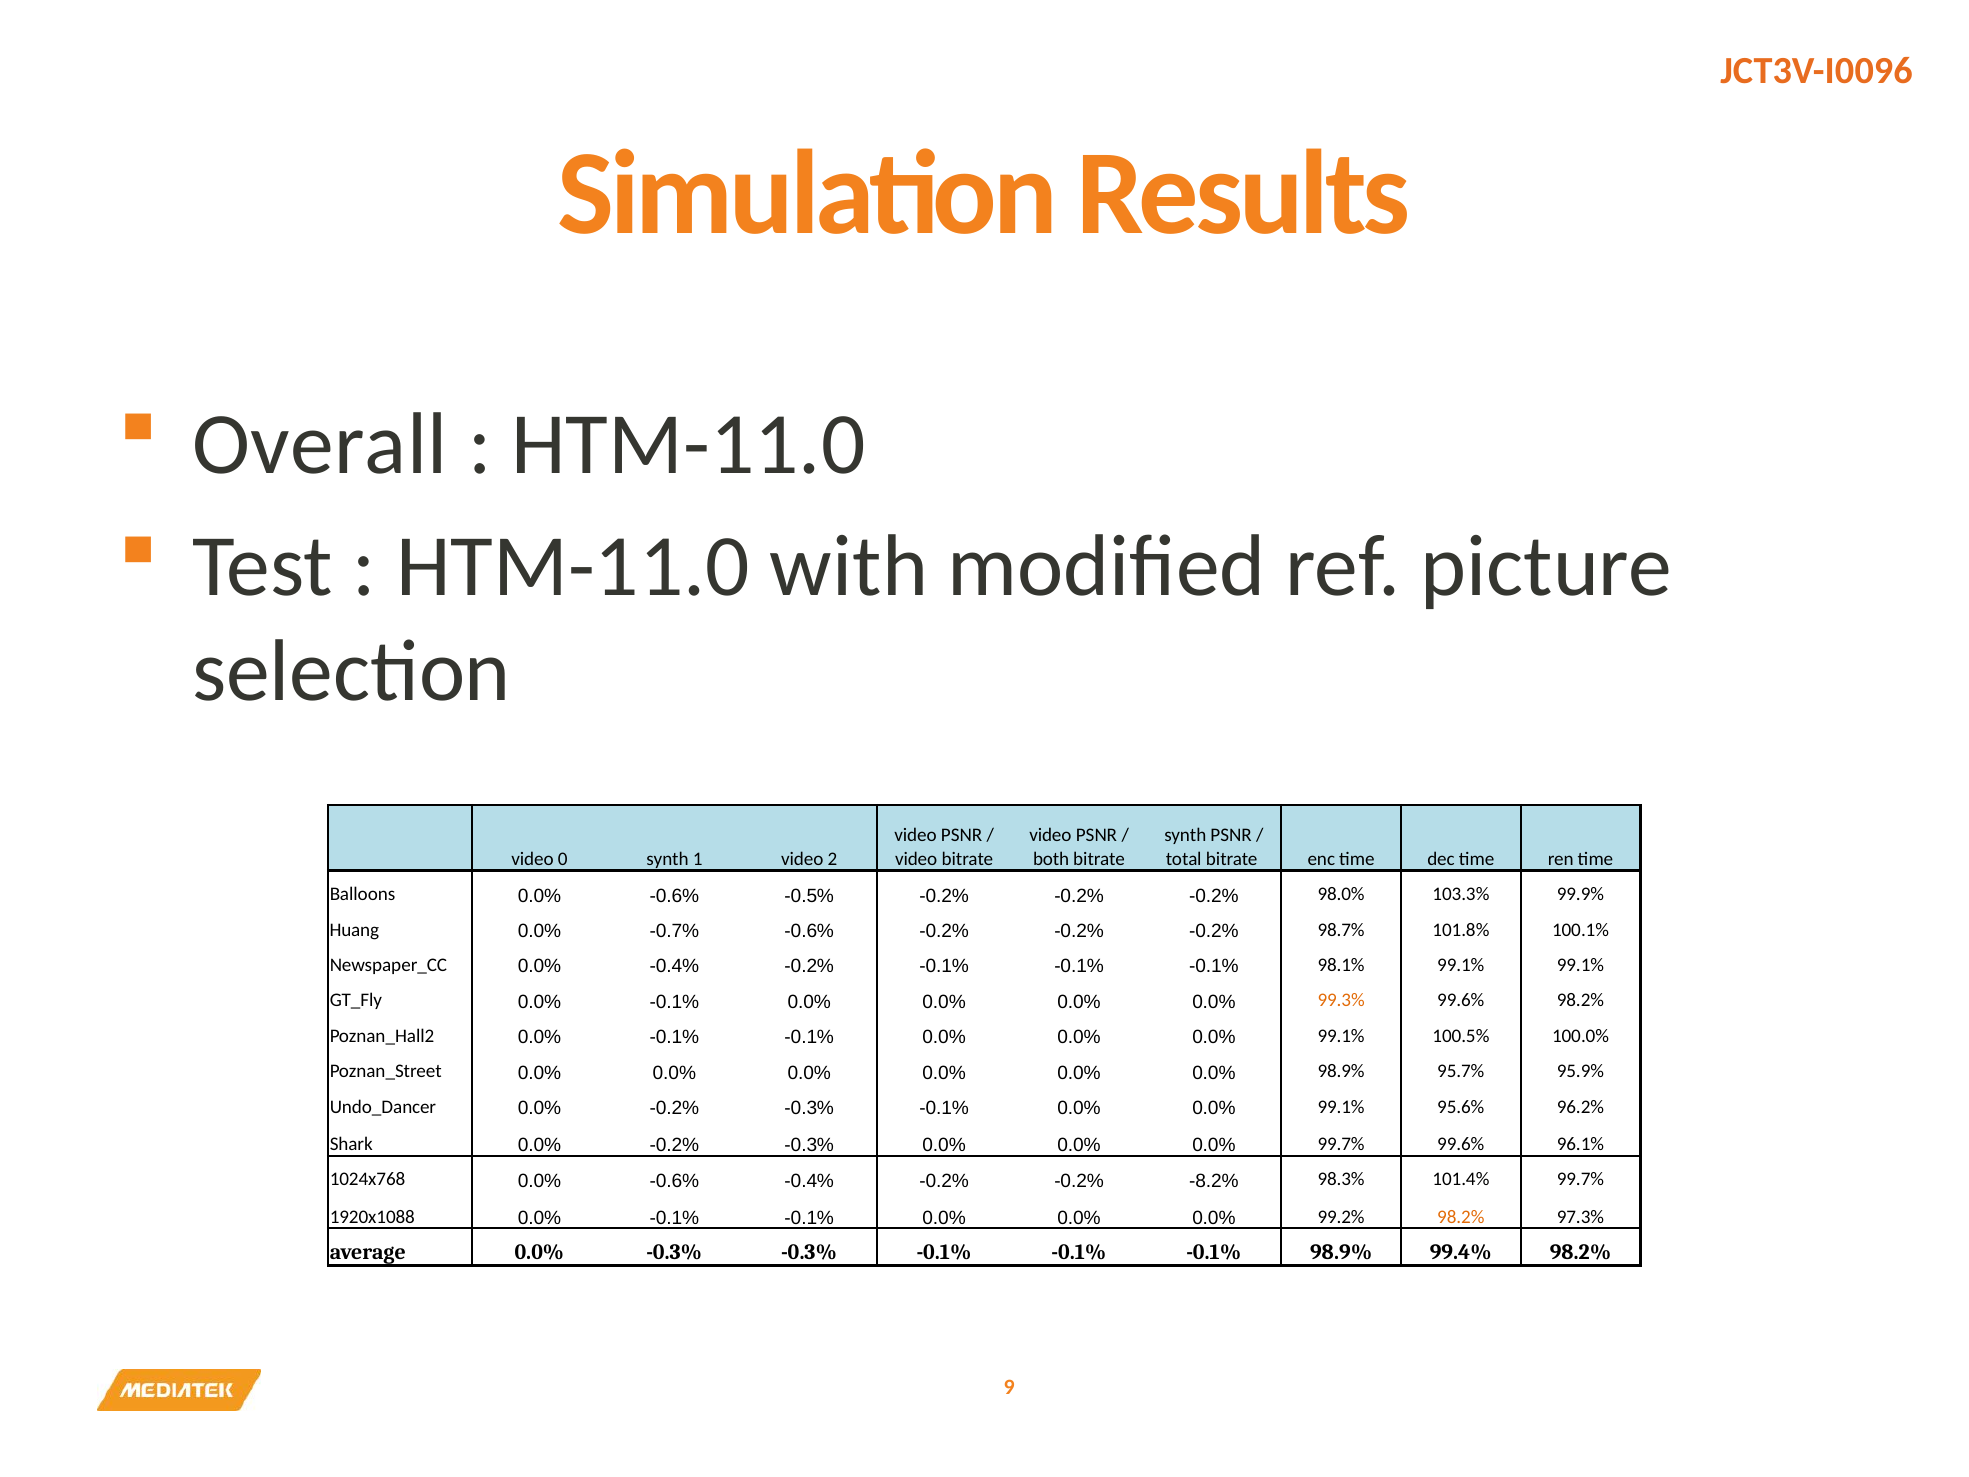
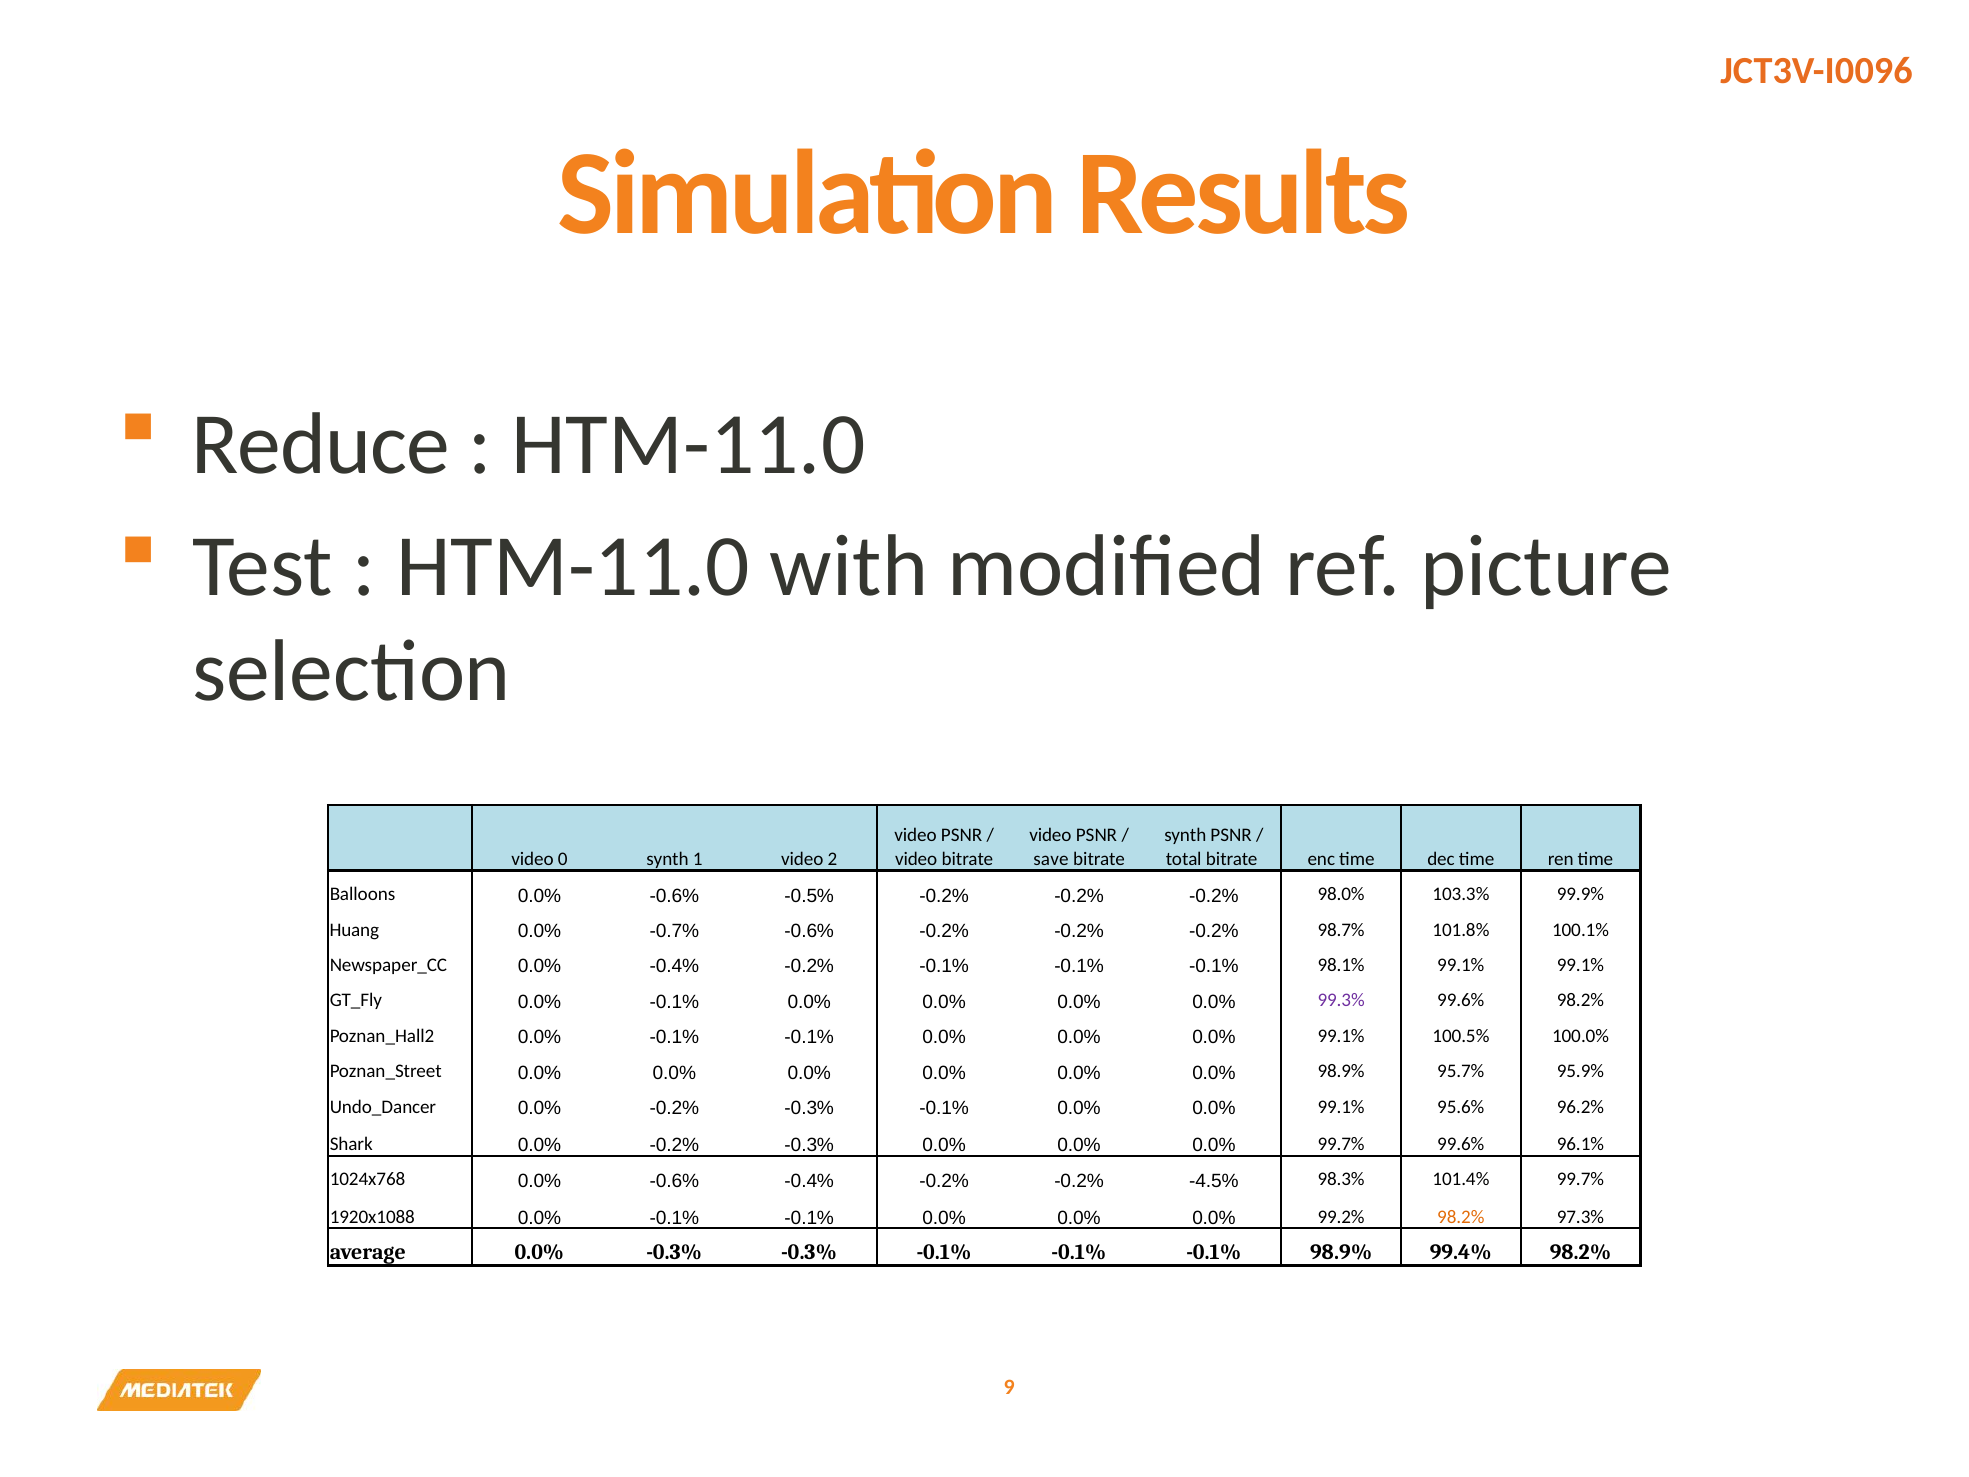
Overall: Overall -> Reduce (320, 444)
both: both -> save (1051, 859)
99.3% colour: orange -> purple (1341, 1001)
-8.2%: -8.2% -> -4.5% (1214, 1181)
